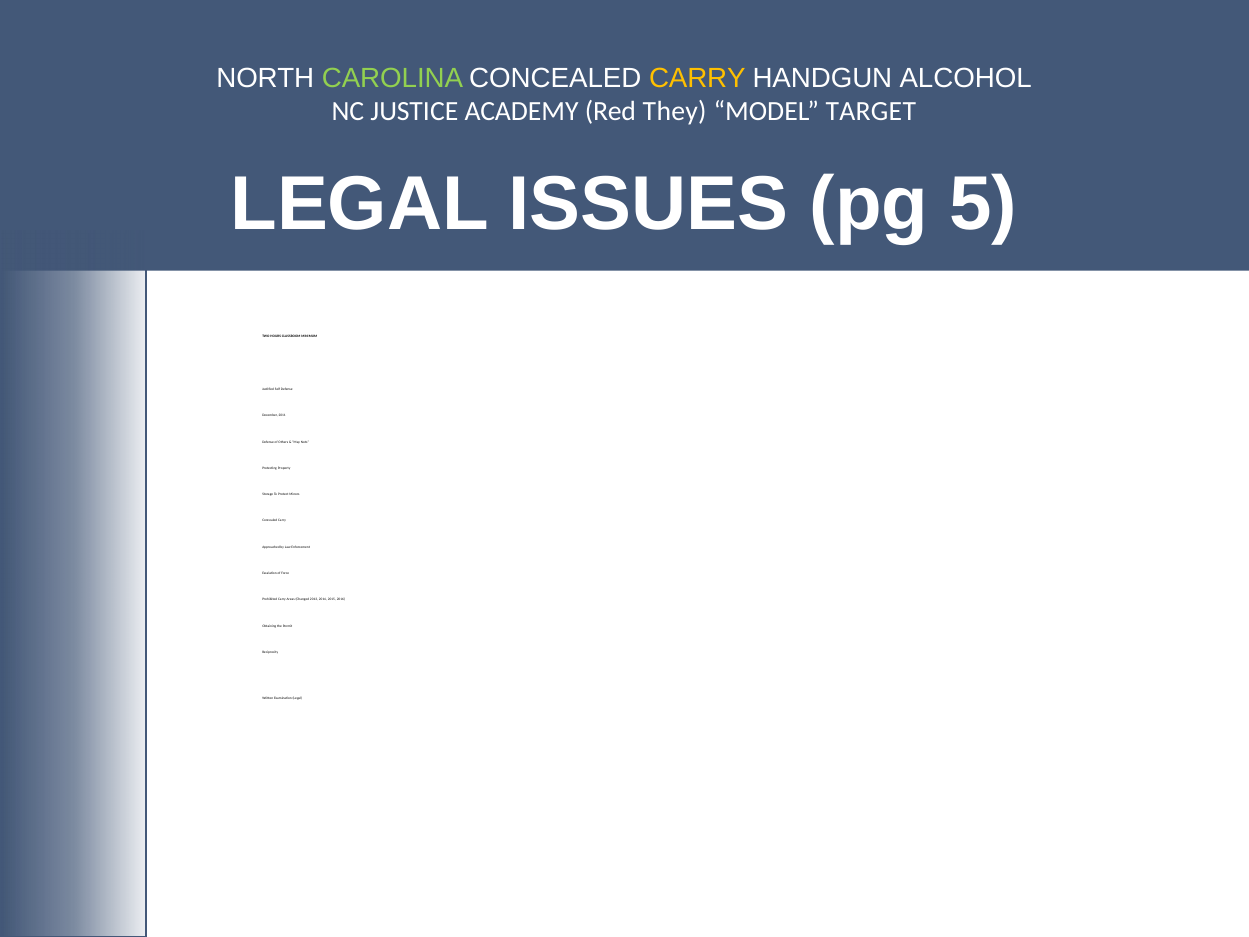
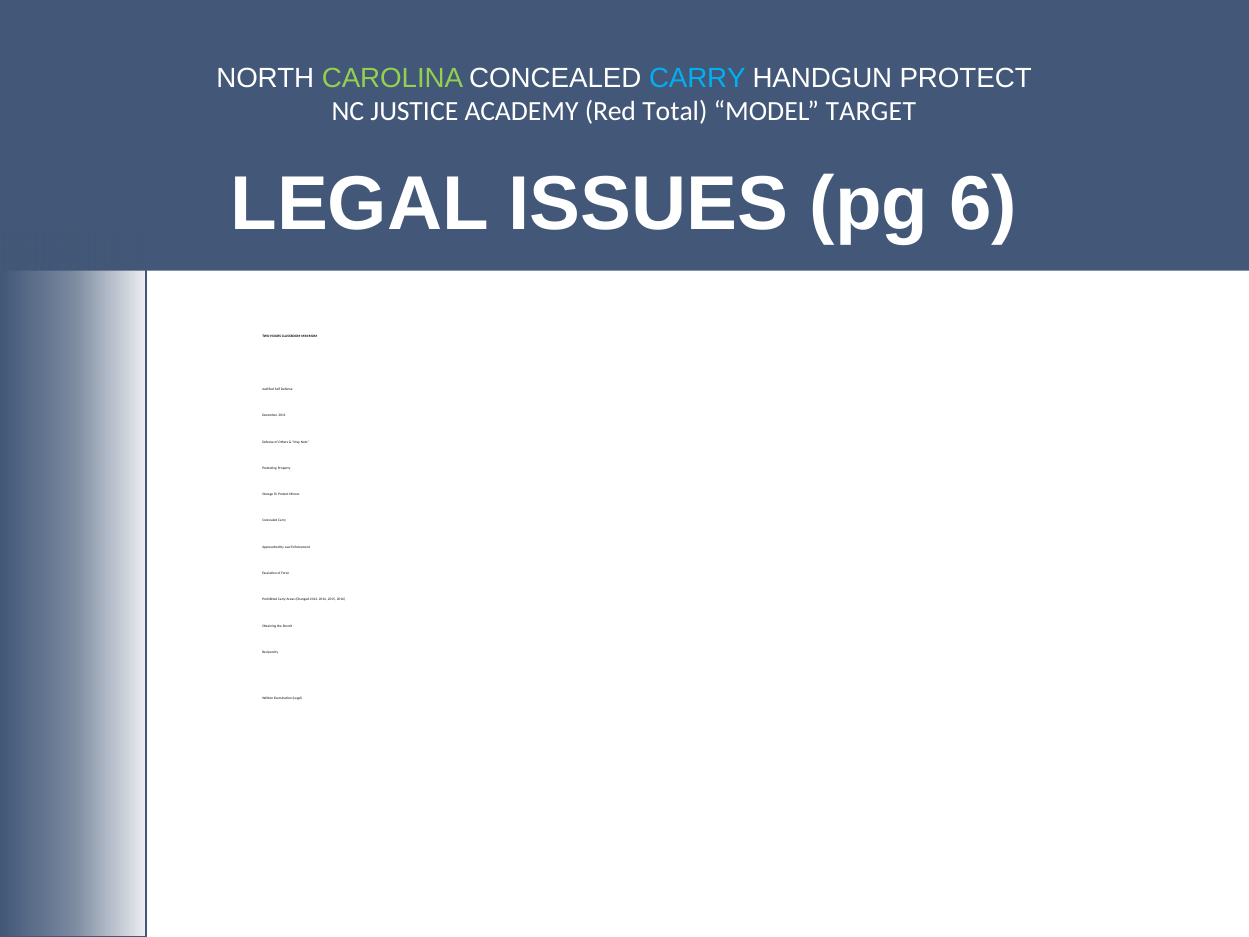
CARRY colour: yellow -> light blue (697, 78)
HANDGUN ALCOHOL: ALCOHOL -> PROTECT (966, 78)
They: They -> Total (675, 111)
5: 5 -> 6 (983, 204)
